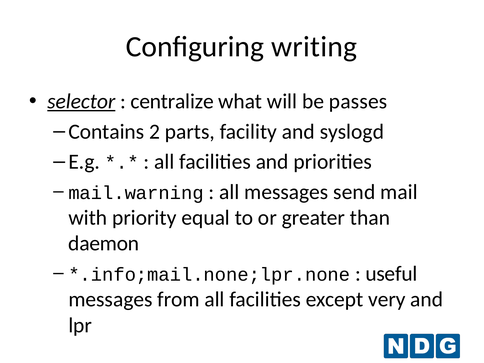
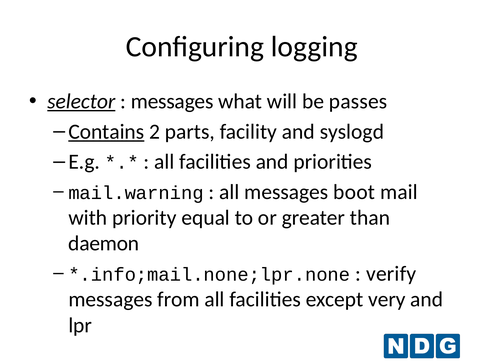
writing: writing -> logging (314, 47)
centralize: centralize -> messages (172, 102)
Contains underline: none -> present (106, 132)
send: send -> boot (354, 192)
useful: useful -> verify (391, 274)
